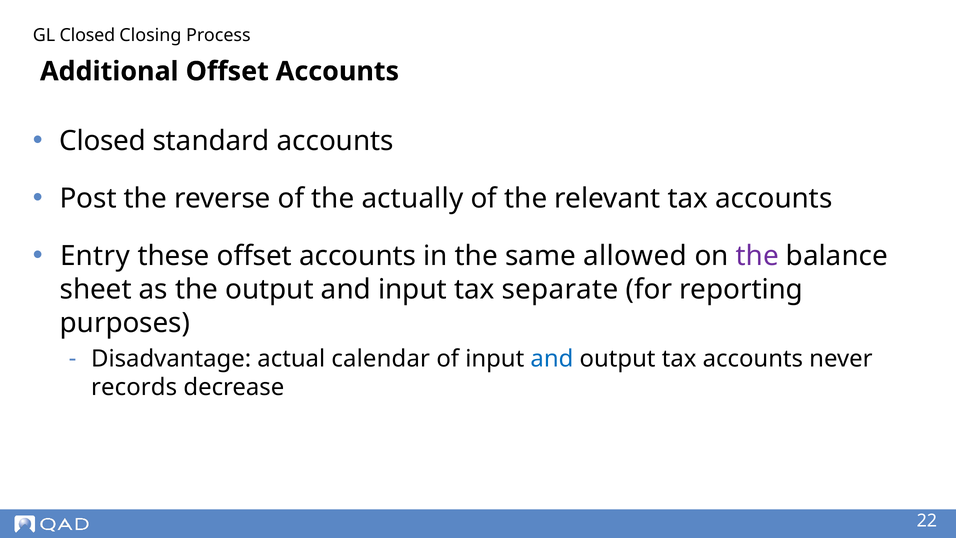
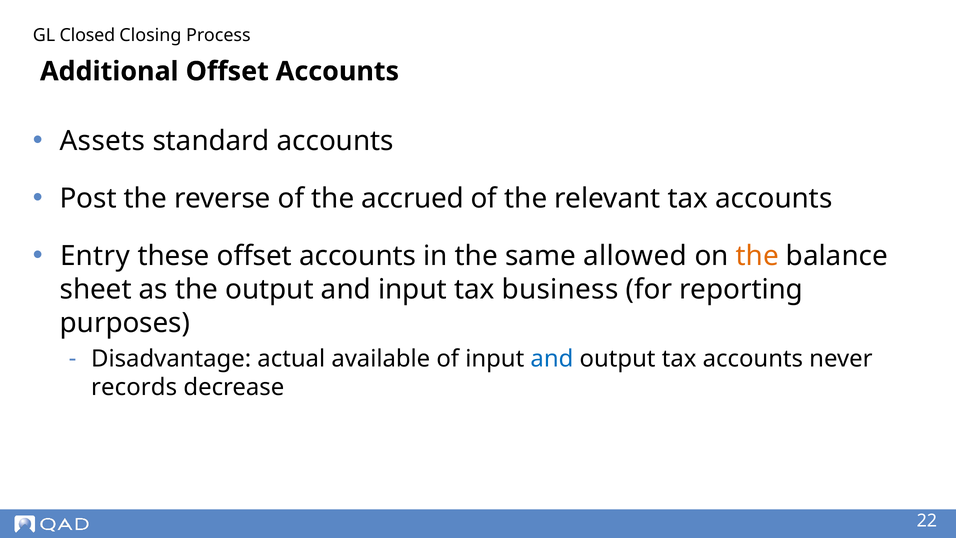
Closed: Closed -> Assets (102, 141)
actually: actually -> accrued (413, 199)
the colour: purple -> orange (757, 256)
separate: separate -> business (560, 289)
calendar: calendar -> available (381, 358)
